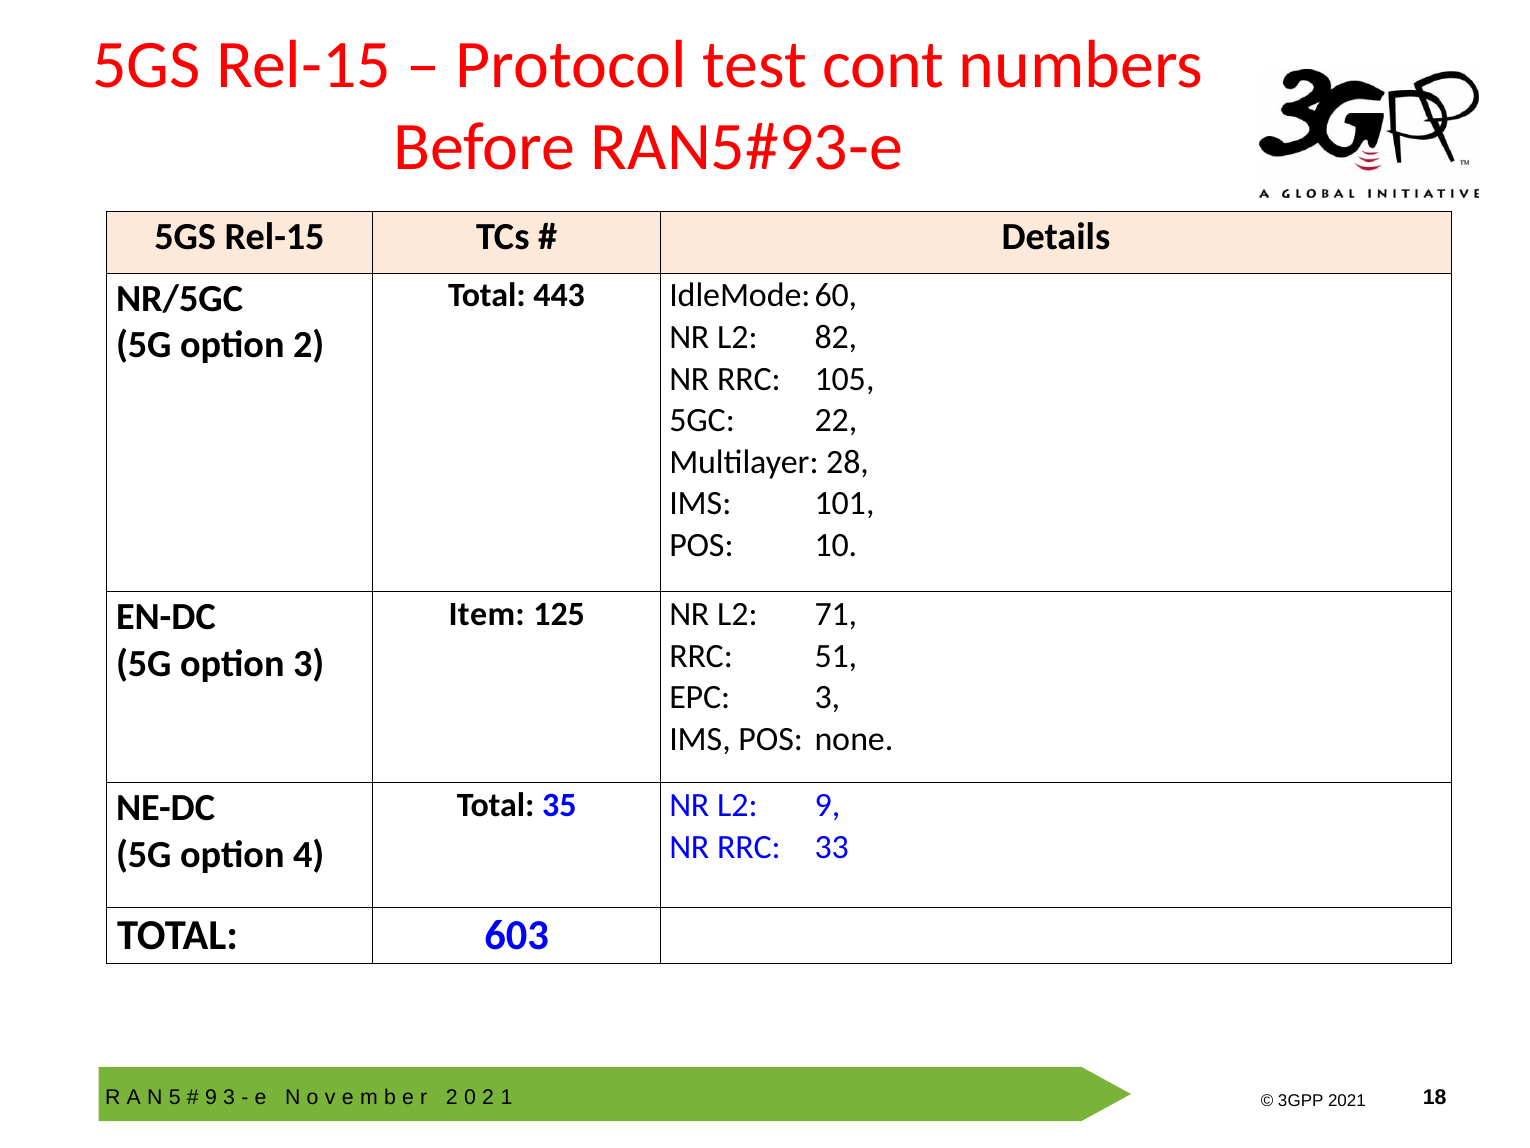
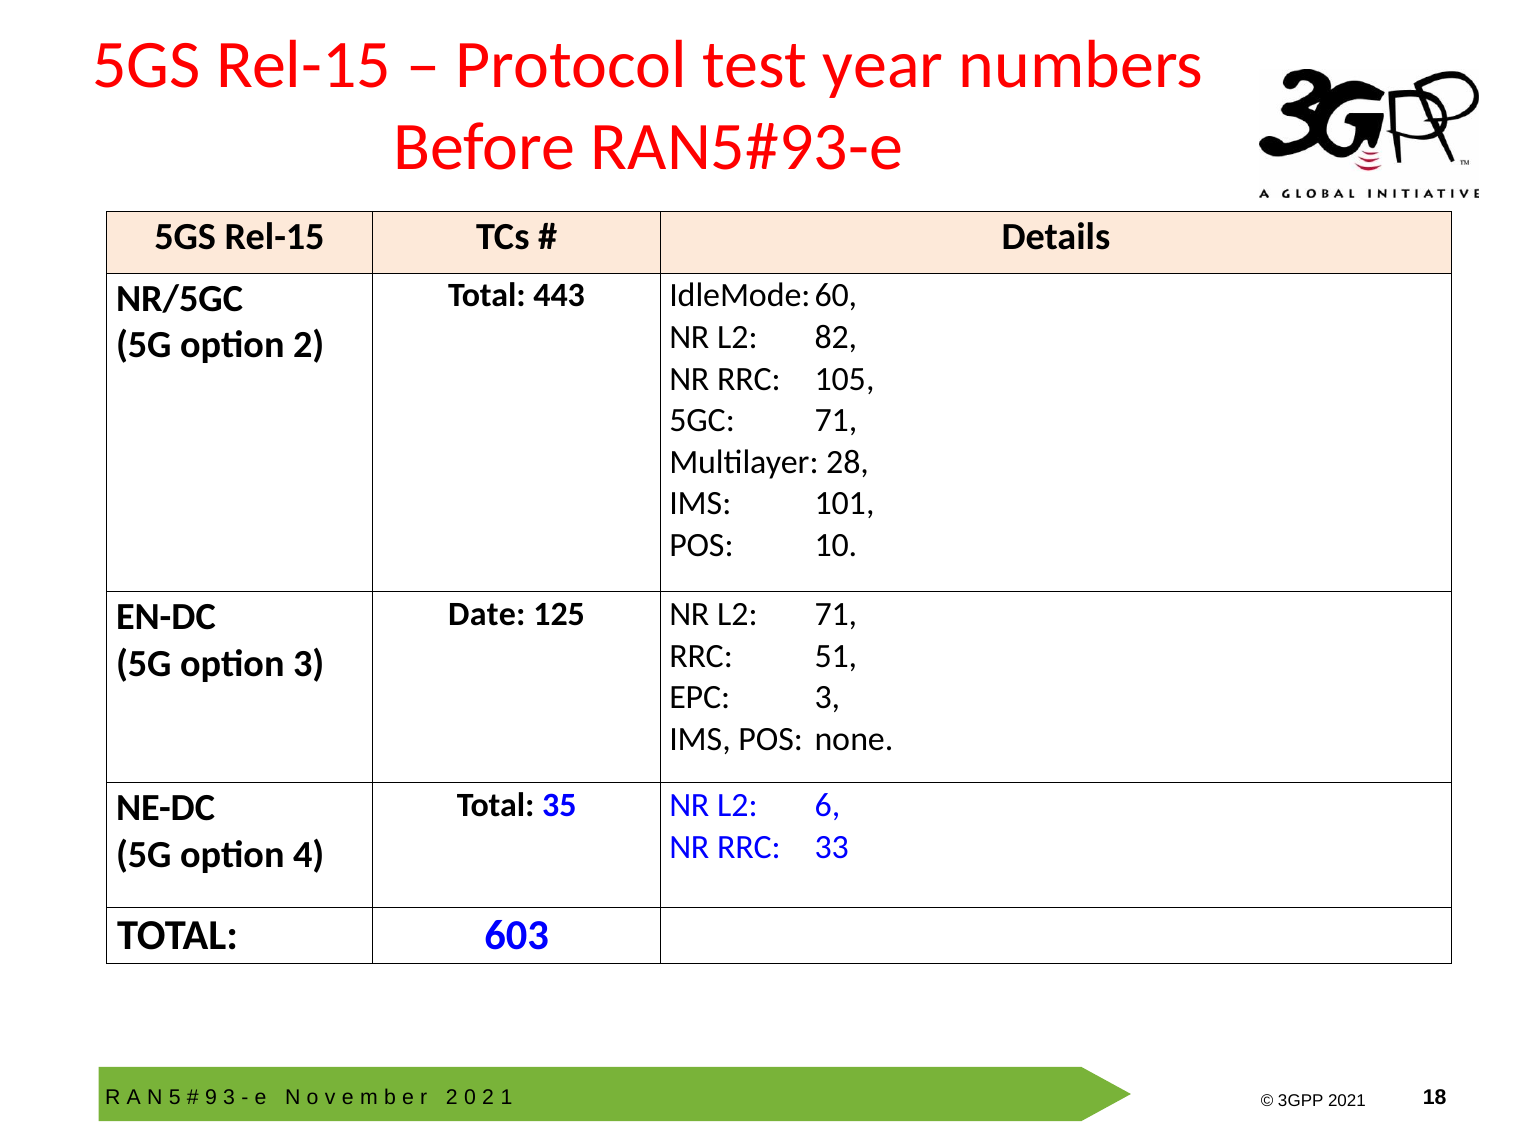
cont: cont -> year (883, 65)
5GC 22: 22 -> 71 (836, 420)
Item: Item -> Date (487, 614)
L2 9: 9 -> 6 (827, 805)
